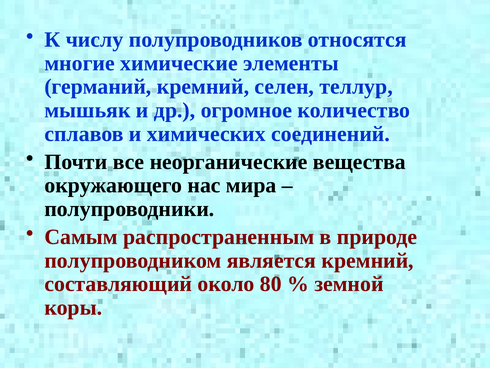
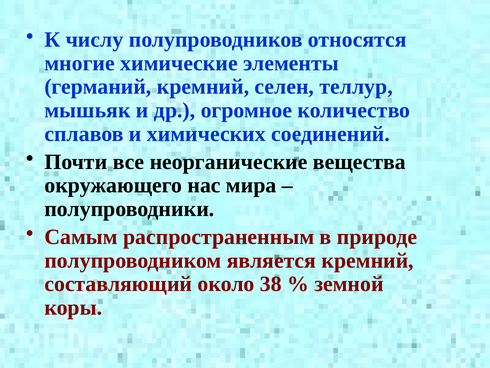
80: 80 -> 38 (271, 284)
